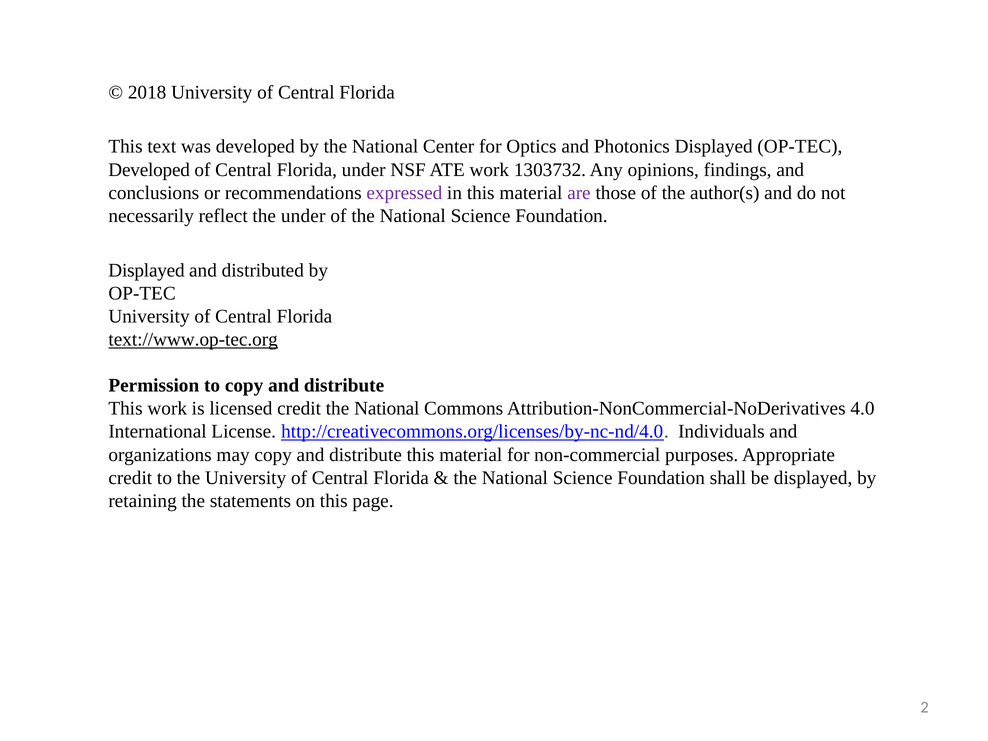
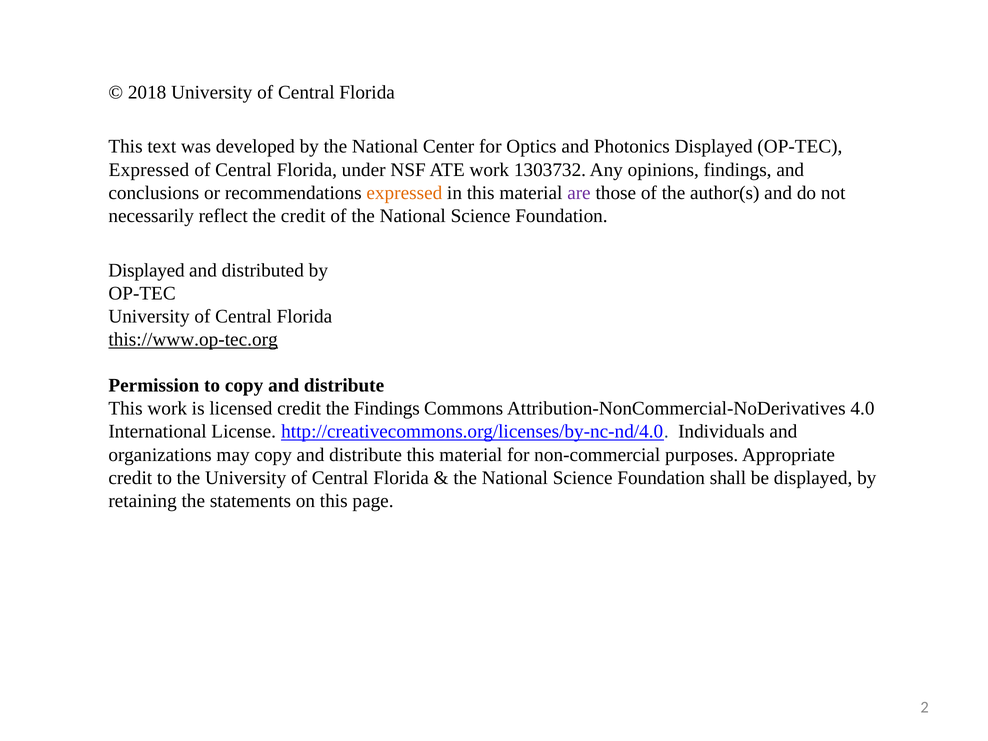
Developed: Developed -> Expressed (149, 170)
expressed colour: purple -> orange (404, 193)
the under: under -> credit (303, 216)
text://www.op-tec.org: text://www.op-tec.org -> this://www.op-tec.org (193, 339)
National: National -> Findings (387, 409)
